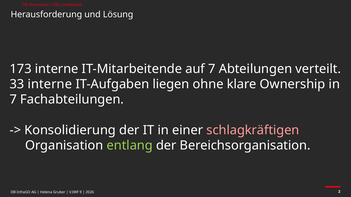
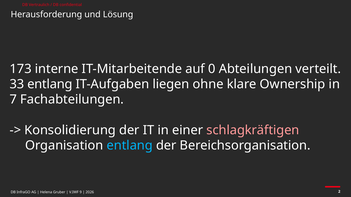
auf 7: 7 -> 0 (212, 69)
33 interne: interne -> entlang (50, 84)
entlang colour: light green -> light blue (130, 146)
